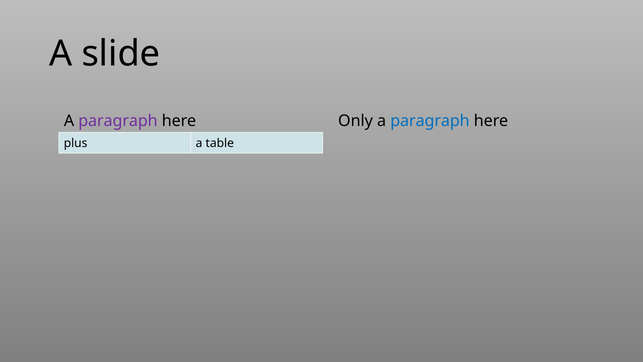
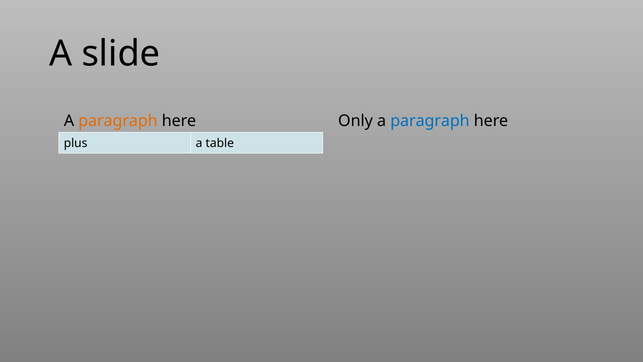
paragraph colour: purple -> orange (118, 121)
